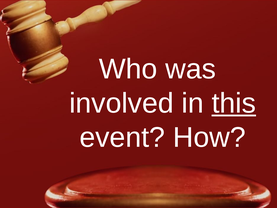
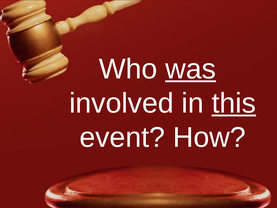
was underline: none -> present (191, 69)
